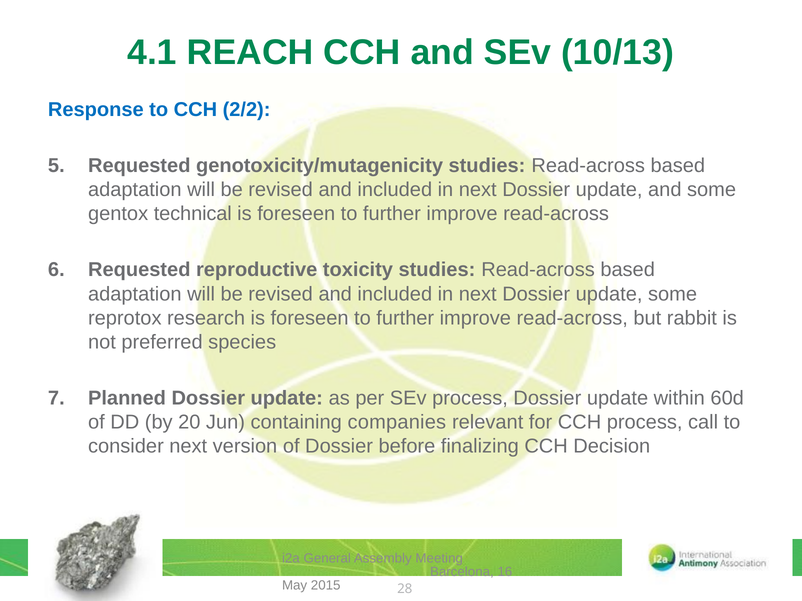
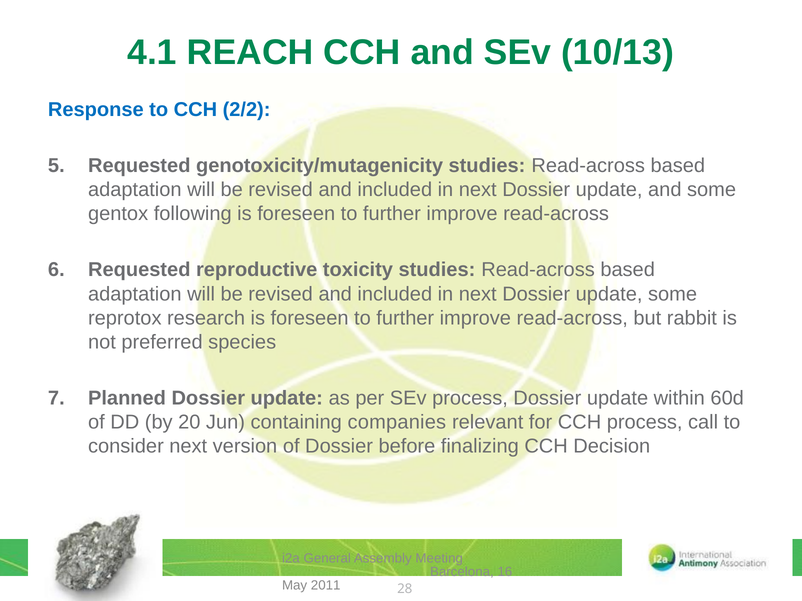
technical: technical -> following (193, 214)
2015: 2015 -> 2011 (326, 586)
